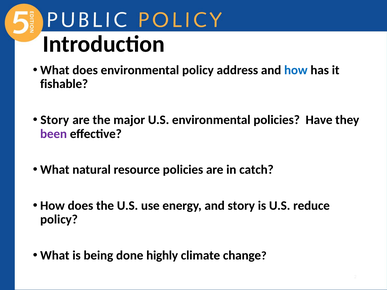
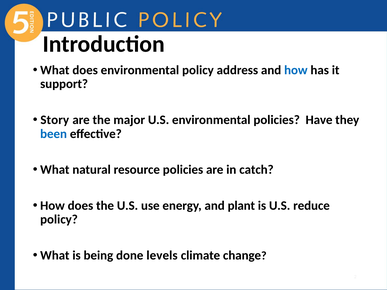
fishable: fishable -> support (64, 84)
been colour: purple -> blue (54, 134)
and story: story -> plant (241, 206)
highly: highly -> levels (162, 256)
